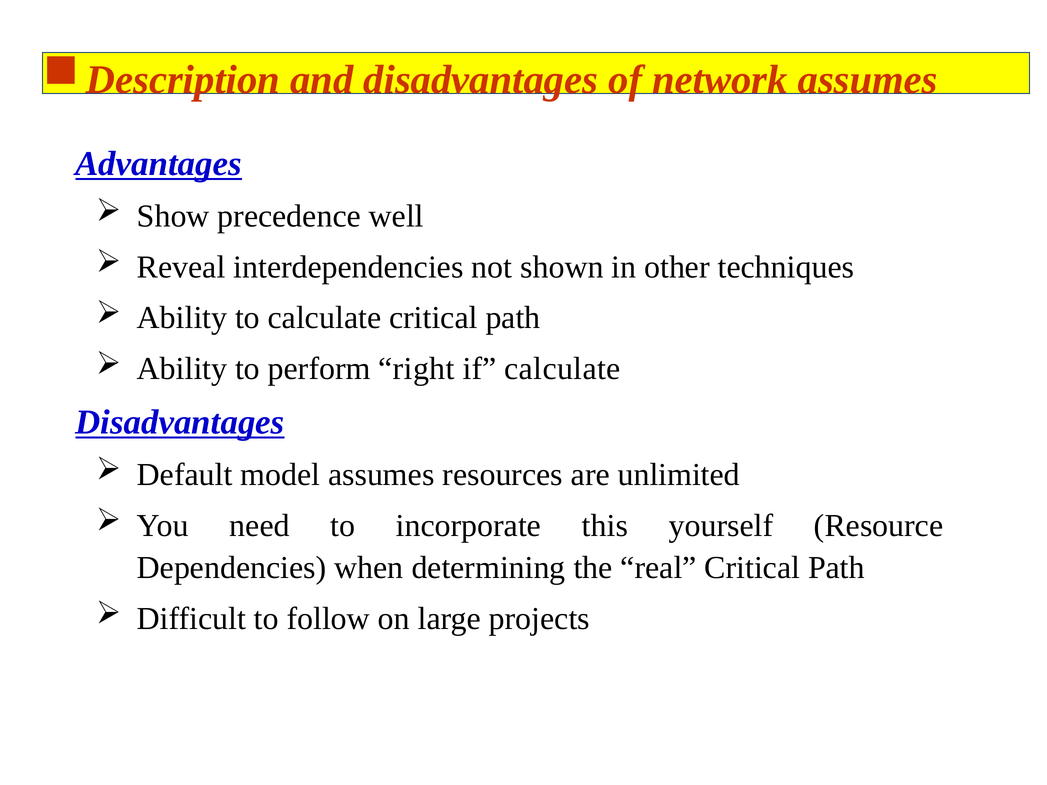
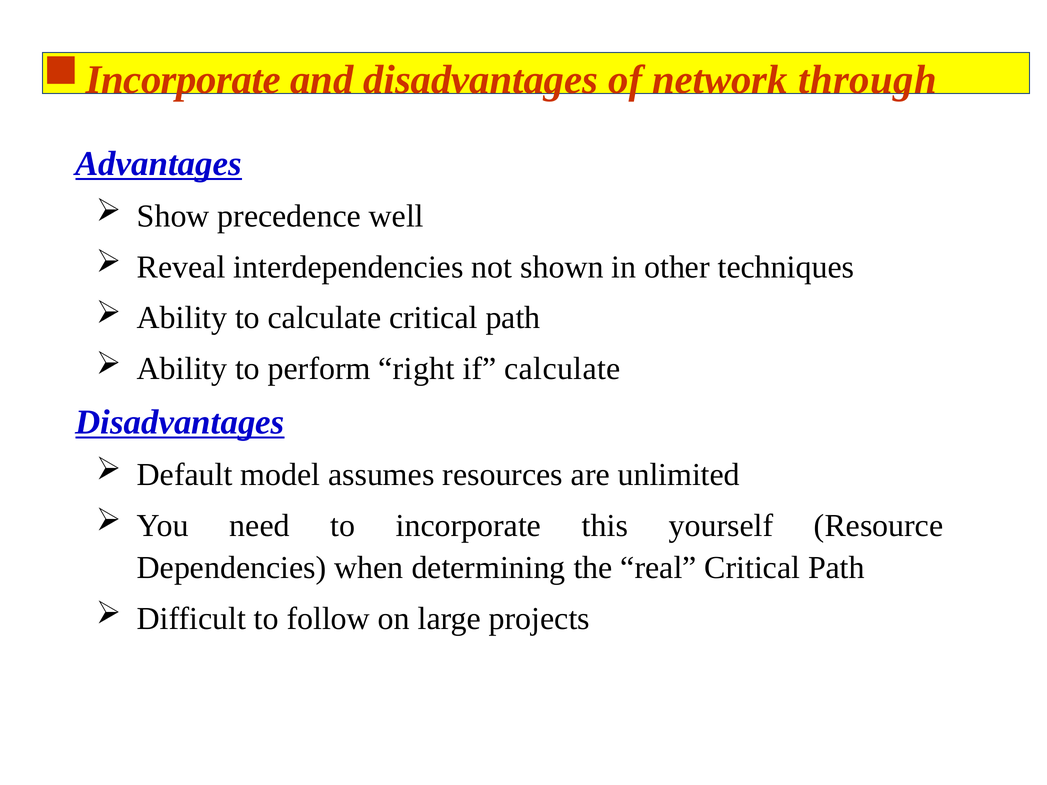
Description: Description -> Incorporate (183, 80)
network assumes: assumes -> through (868, 80)
